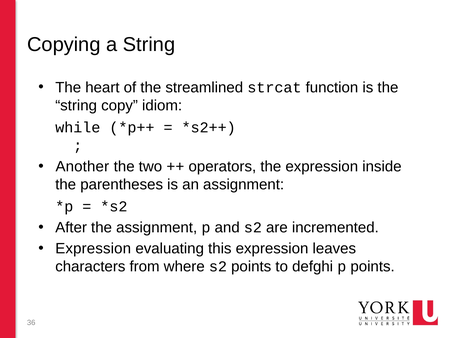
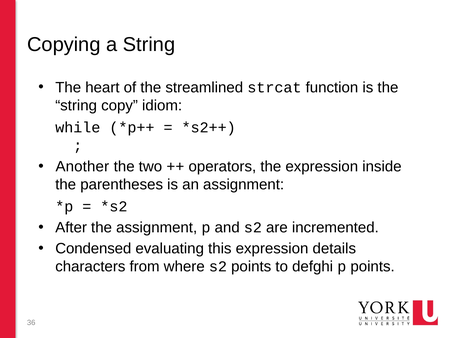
Expression: Expression -> Condensed (93, 249)
leaves: leaves -> details (334, 249)
